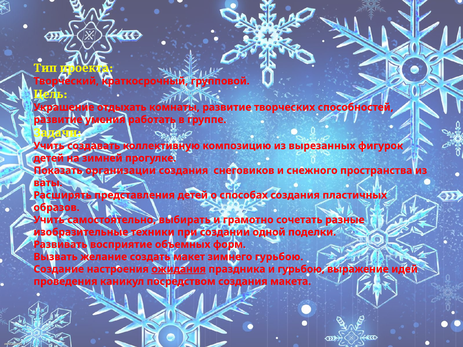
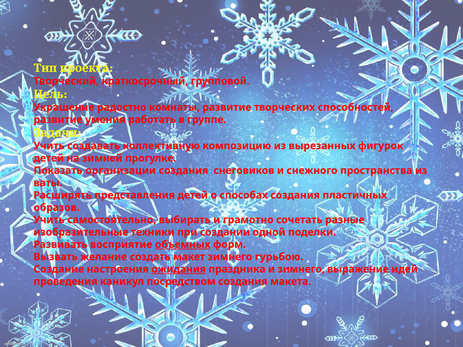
отдыхать: отдыхать -> радостно (122, 107)
объемных underline: none -> present (183, 245)
и гурьбою: гурьбою -> зимнего (301, 269)
